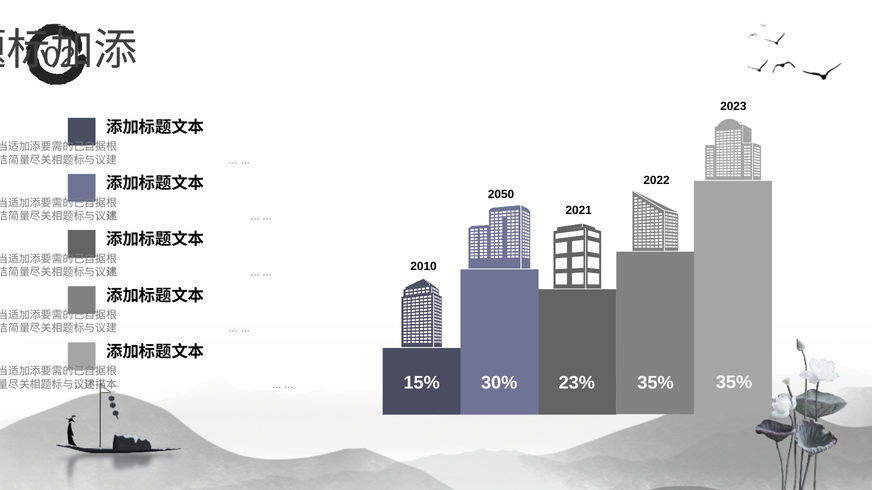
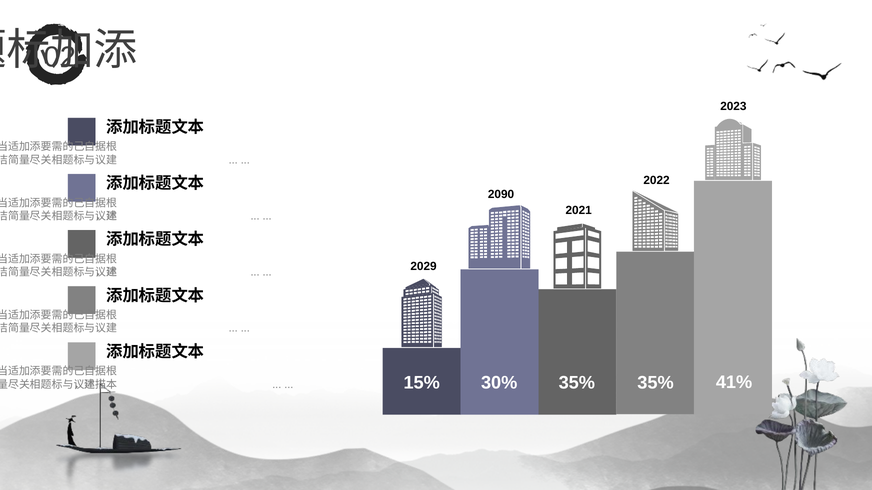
2050: 2050 -> 2090 (501, 195)
2010: 2010 -> 2029 (424, 267)
35%: 35% -> 41% (734, 383)
23%: 23% -> 35% (577, 383)
